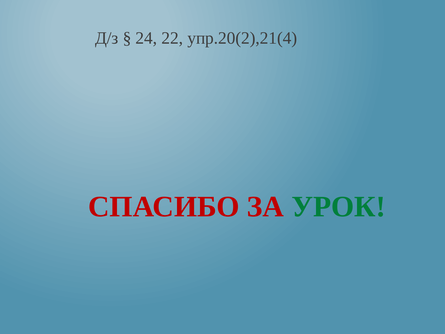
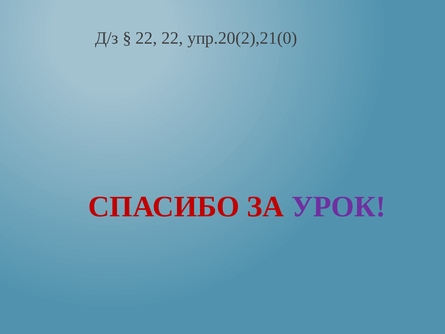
24: 24 -> 22 (146, 38)
упр.20(2),21(4: упр.20(2),21(4 -> упр.20(2),21(0 (242, 38)
УРОК colour: green -> purple (338, 206)
